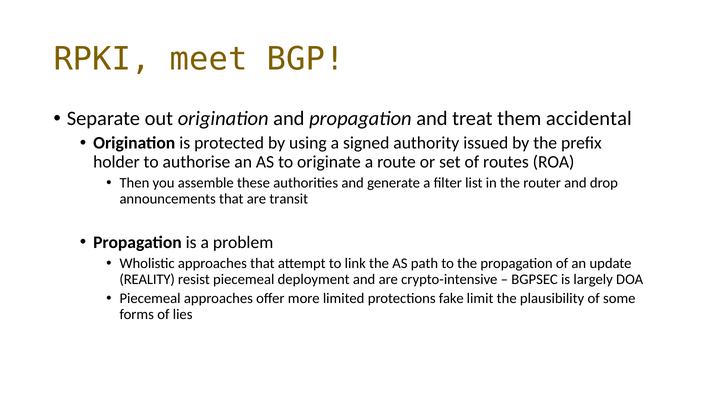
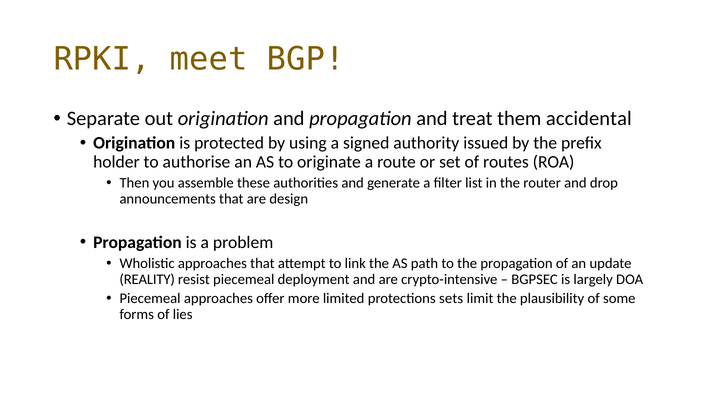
transit: transit -> design (289, 199)
fake: fake -> sets (451, 299)
